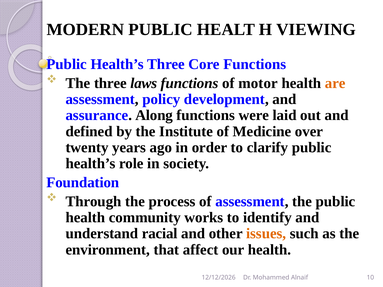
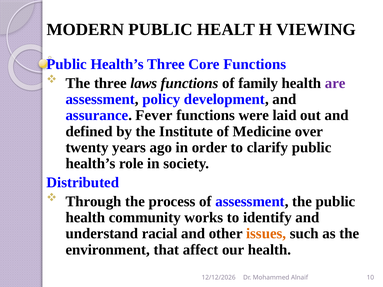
motor: motor -> family (258, 83)
are colour: orange -> purple (335, 83)
Along: Along -> Fever (154, 115)
Foundation: Foundation -> Distributed (83, 183)
